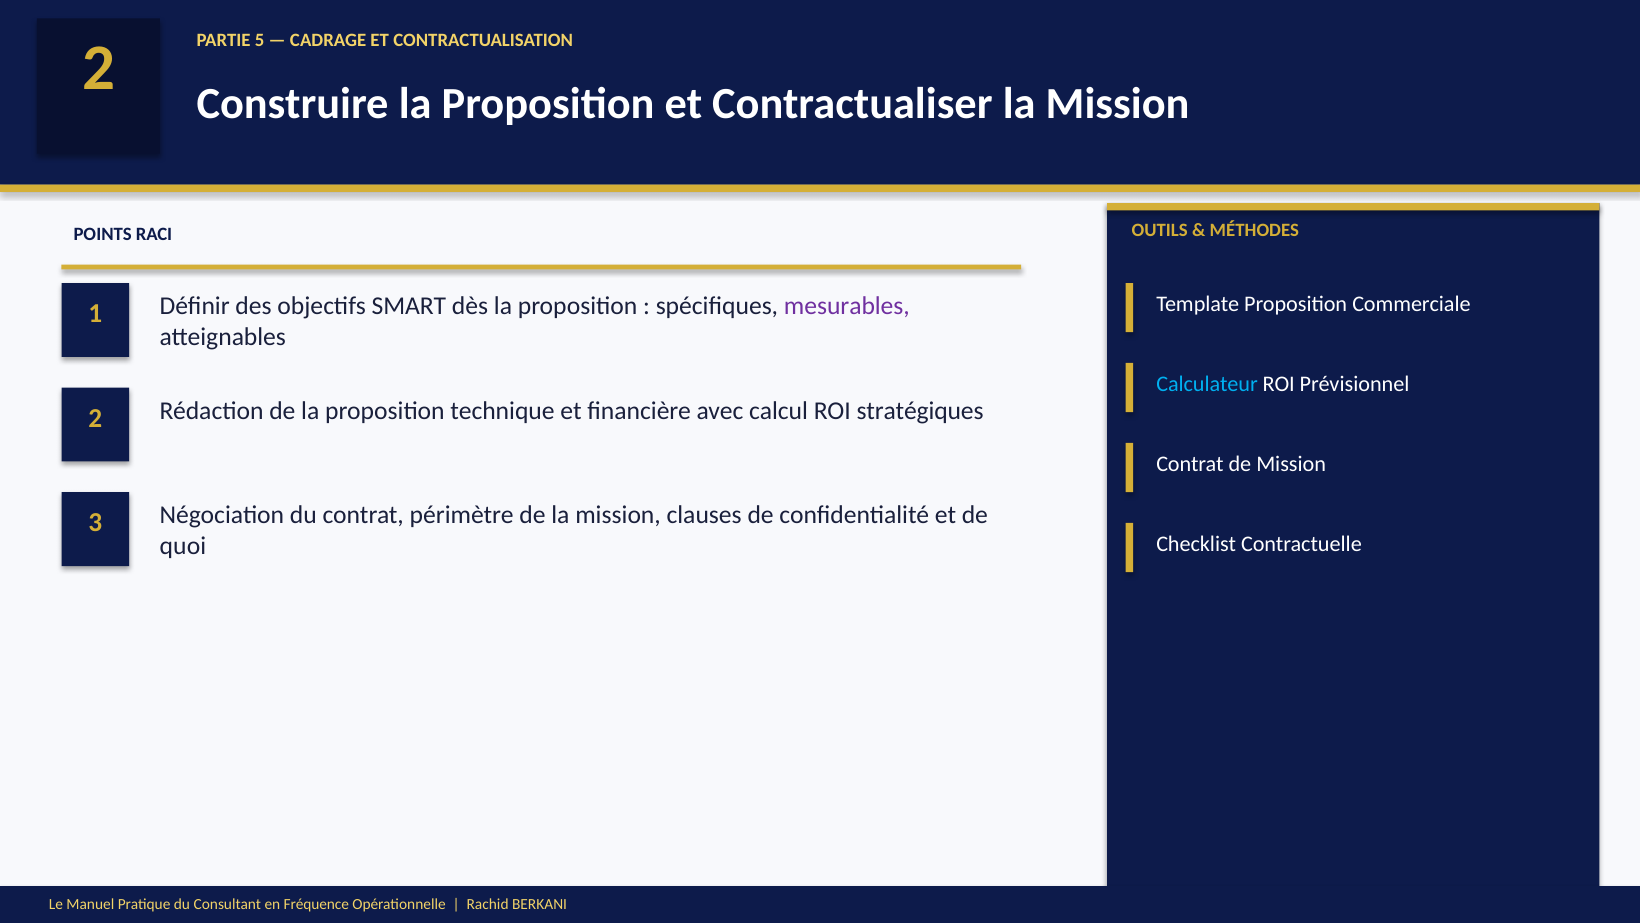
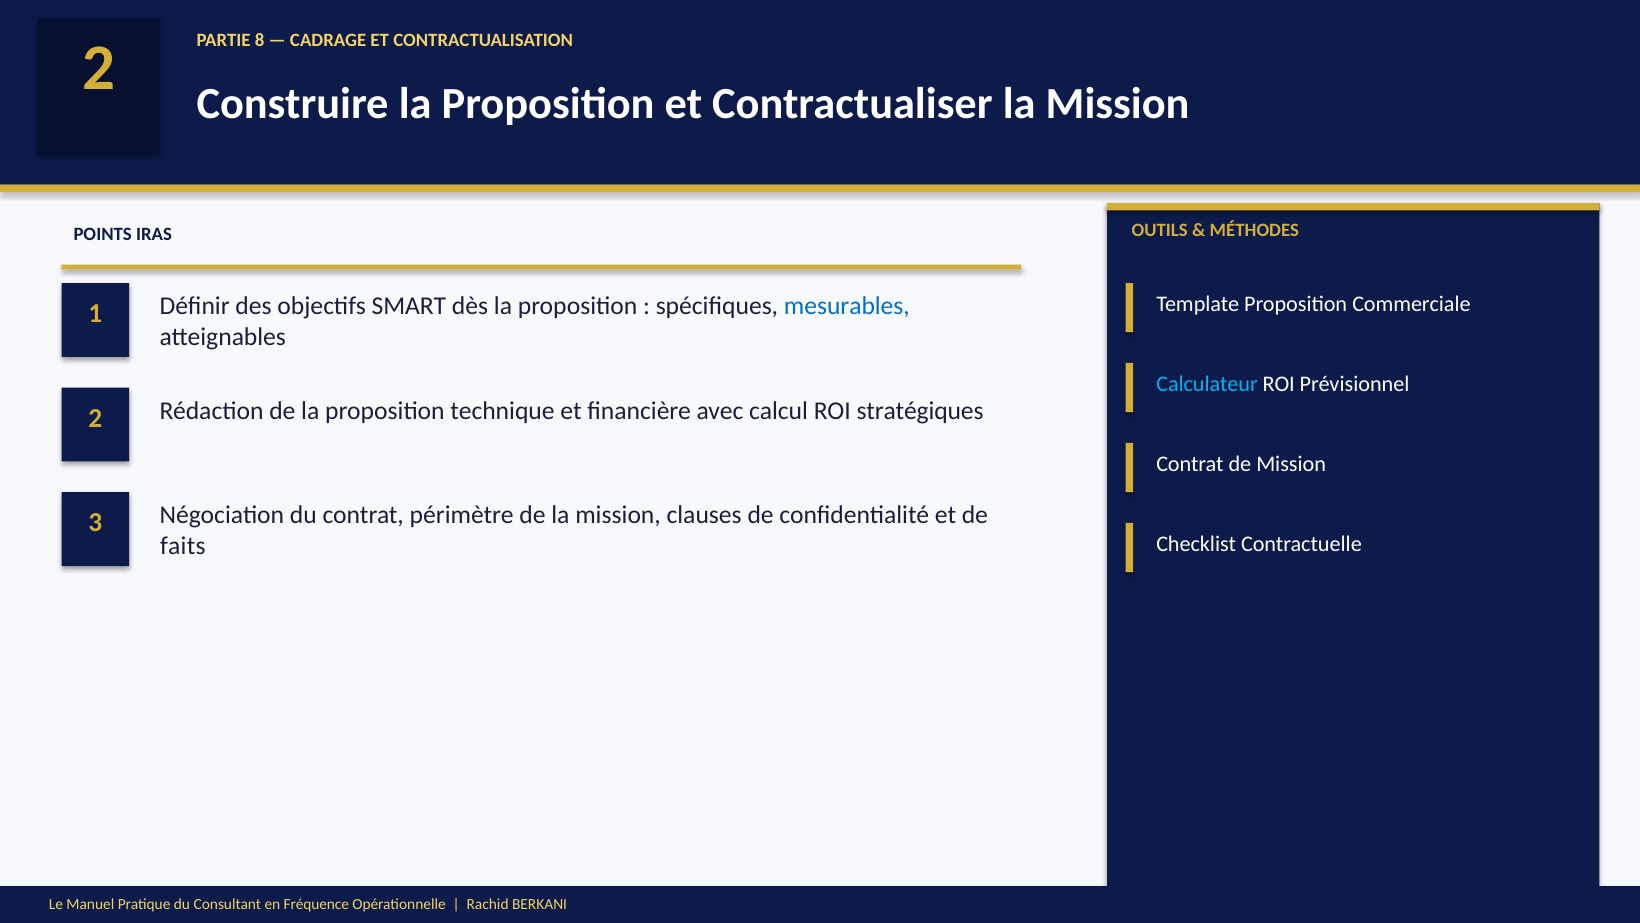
5: 5 -> 8 (260, 41)
RACI: RACI -> IRAS (154, 234)
mesurables colour: purple -> blue (847, 306)
quoi: quoi -> faits (183, 546)
